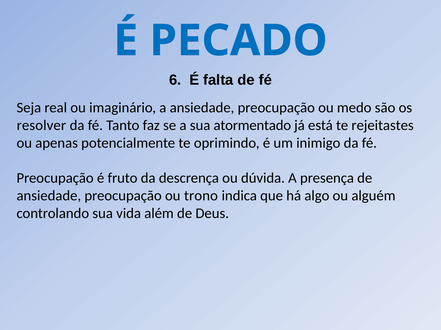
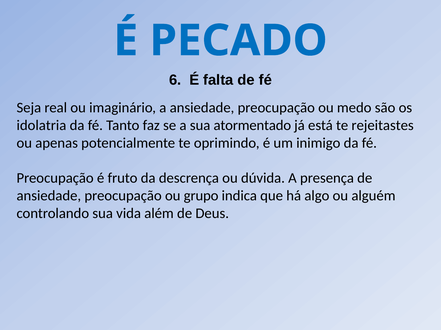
resolver: resolver -> idolatria (41, 126)
trono: trono -> grupo (201, 196)
